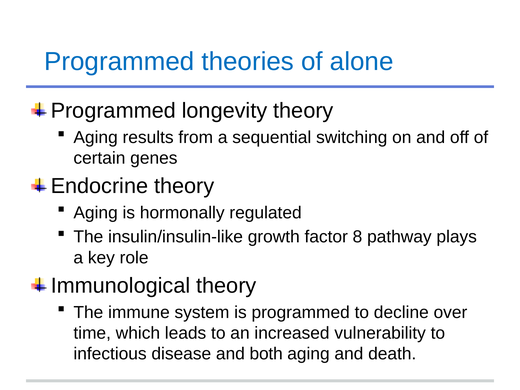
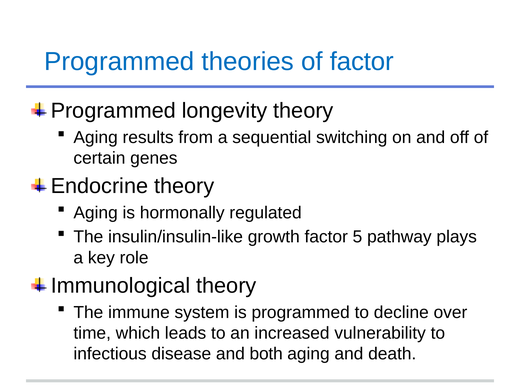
of alone: alone -> factor (362, 62)
8: 8 -> 5 (357, 237)
